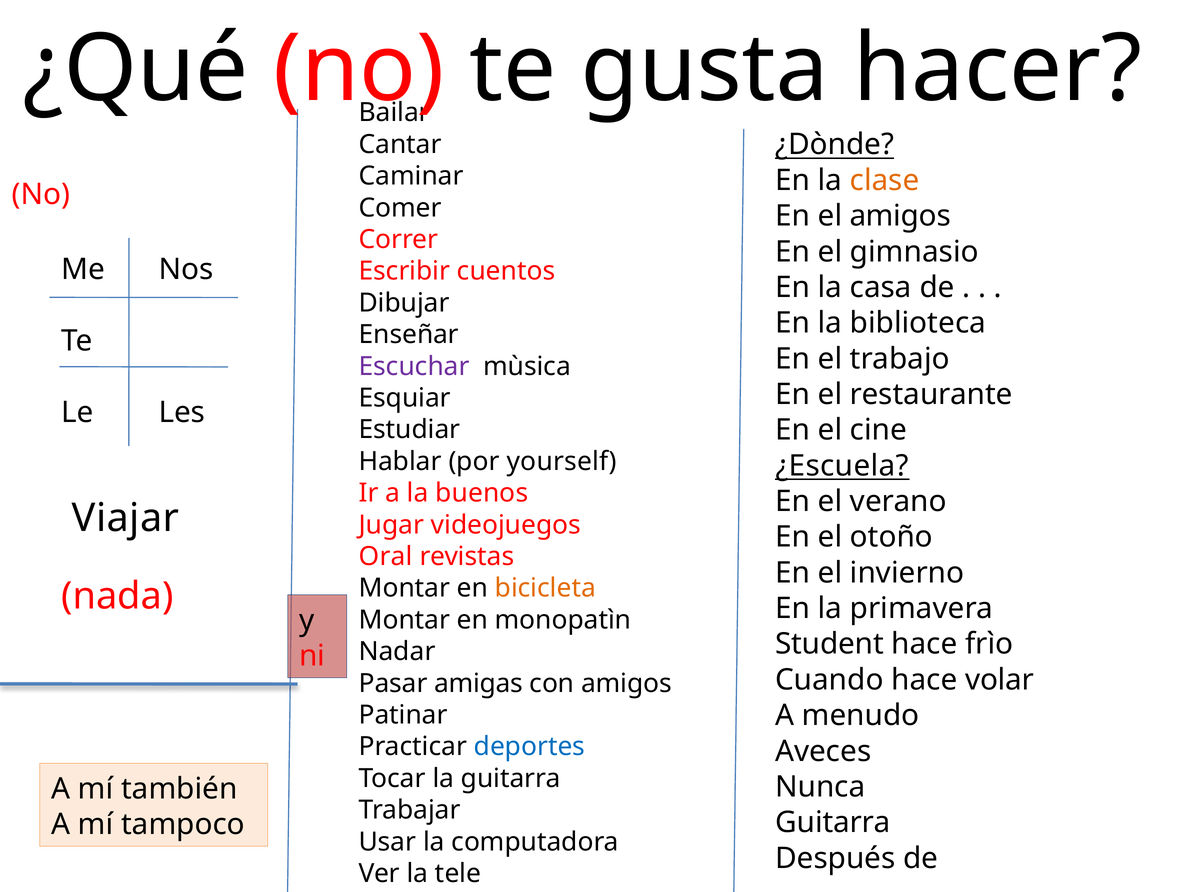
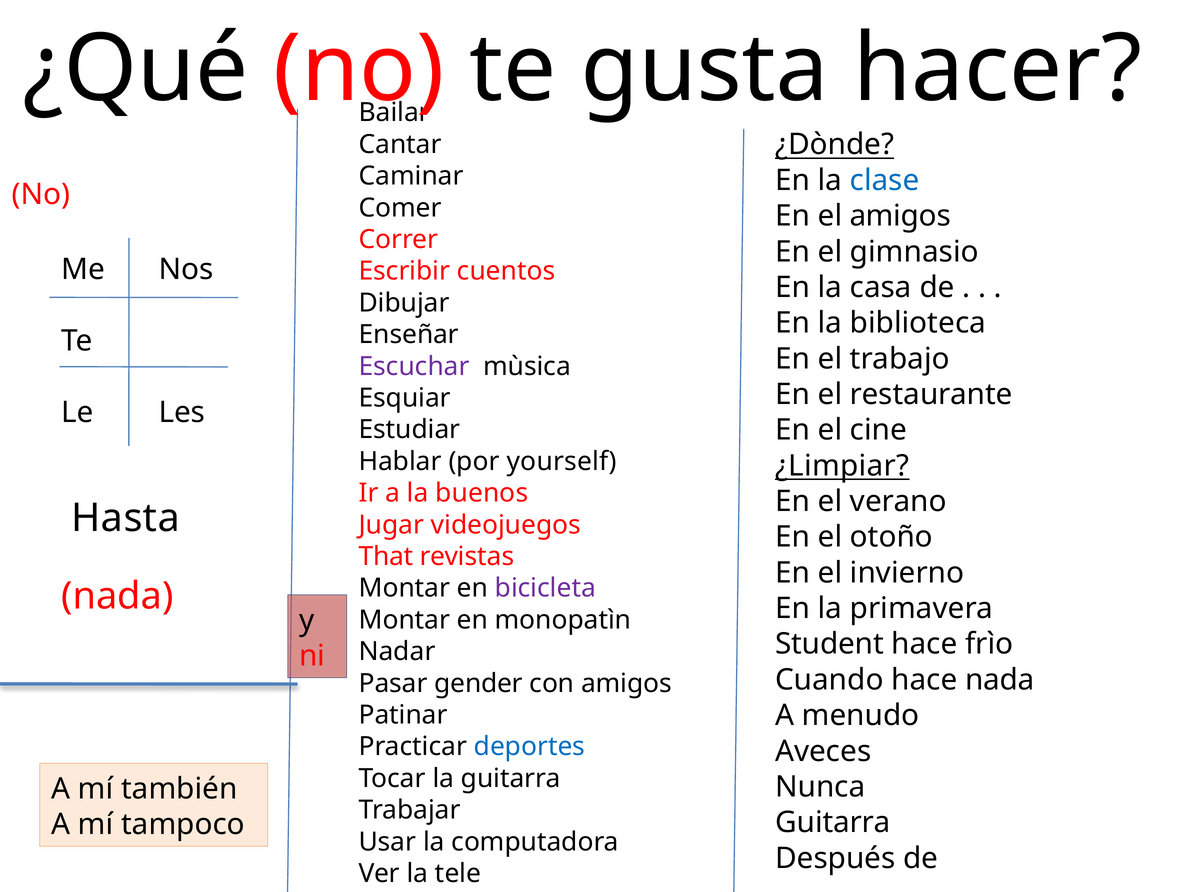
clase colour: orange -> blue (885, 180)
¿Escuela: ¿Escuela -> ¿Limpiar (842, 466)
Viajar: Viajar -> Hasta (125, 518)
Oral: Oral -> That (386, 557)
bicicleta colour: orange -> purple (545, 589)
hace volar: volar -> nada (1000, 680)
amigas: amigas -> gender (479, 684)
